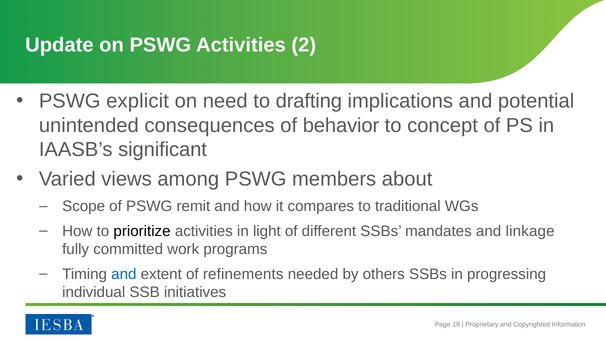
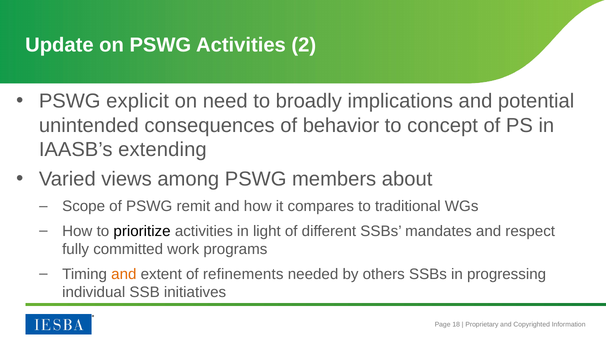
drafting: drafting -> broadly (309, 101)
significant: significant -> extending (162, 150)
linkage: linkage -> respect (530, 231)
and colour: blue -> orange (124, 274)
